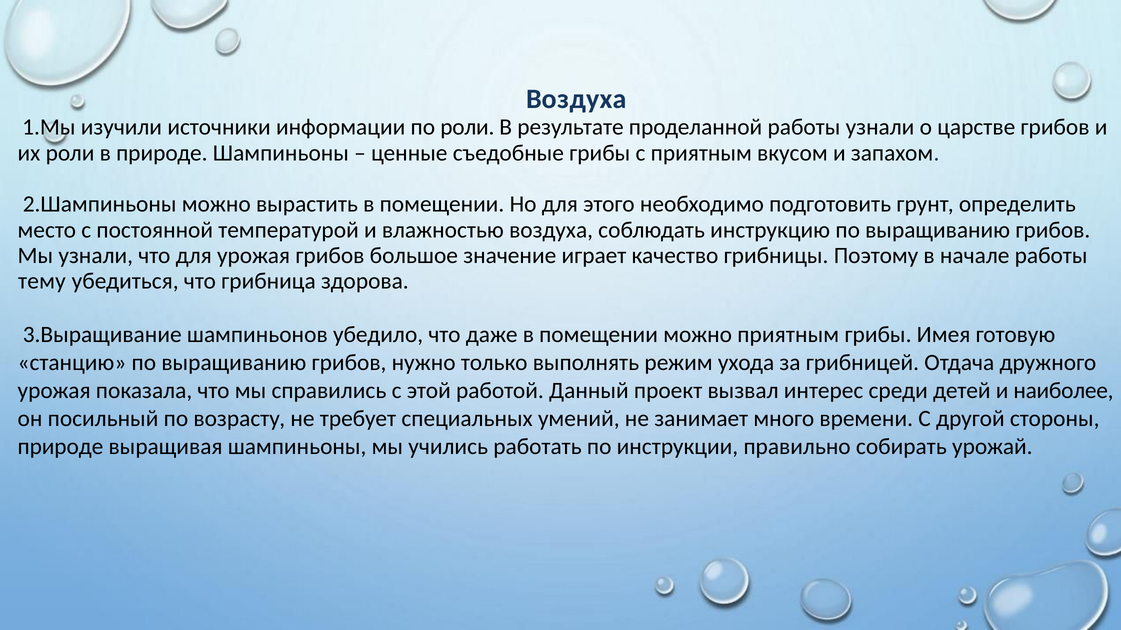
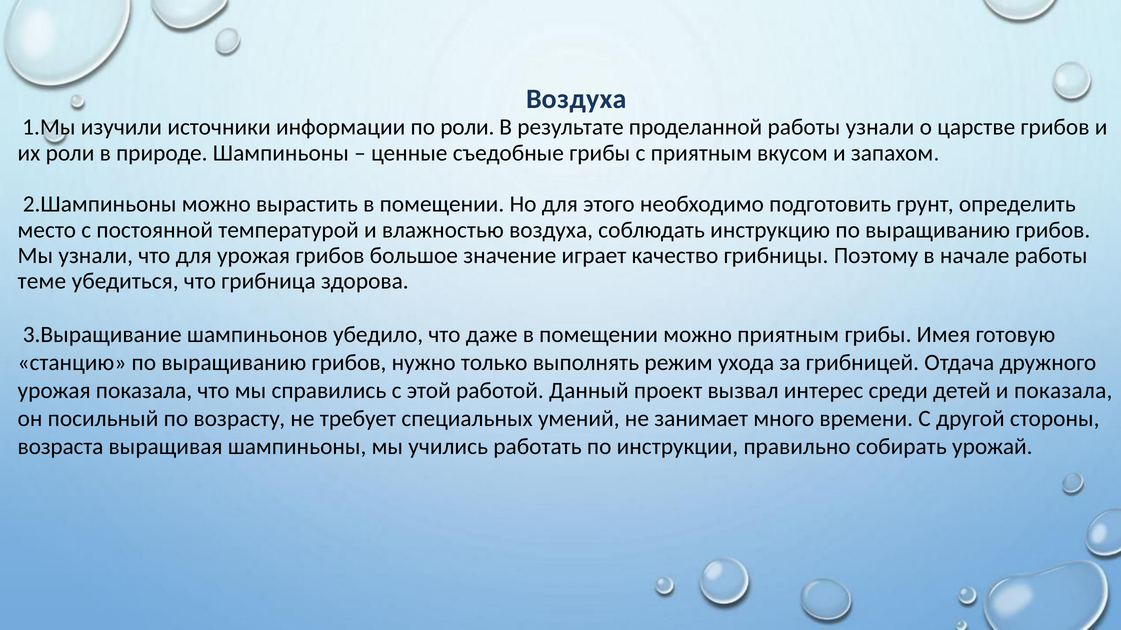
тему: тему -> теме (42, 281)
и наиболее: наиболее -> показала (1063, 391)
природе: природе -> возраста (60, 447)
